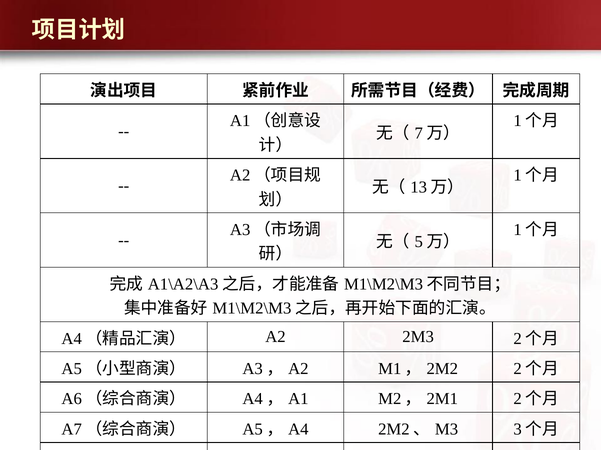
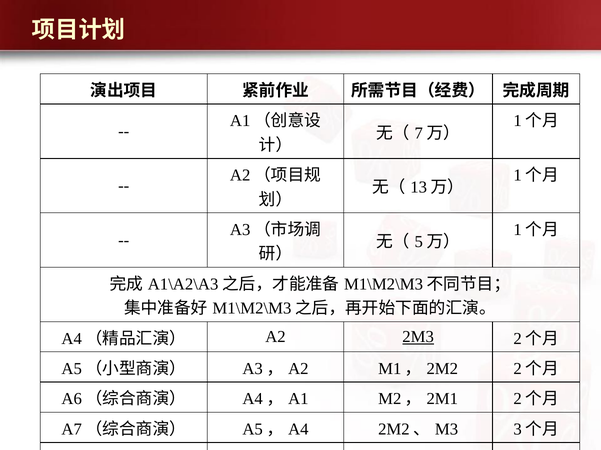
2M3 underline: none -> present (418, 337)
